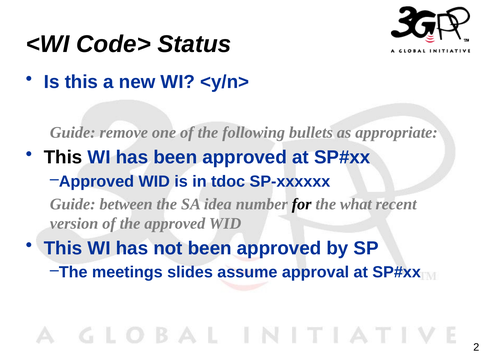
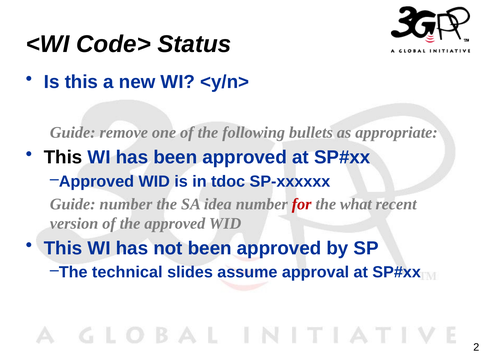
Guide between: between -> number (126, 204)
for colour: black -> red (302, 204)
meetings: meetings -> technical (127, 272)
